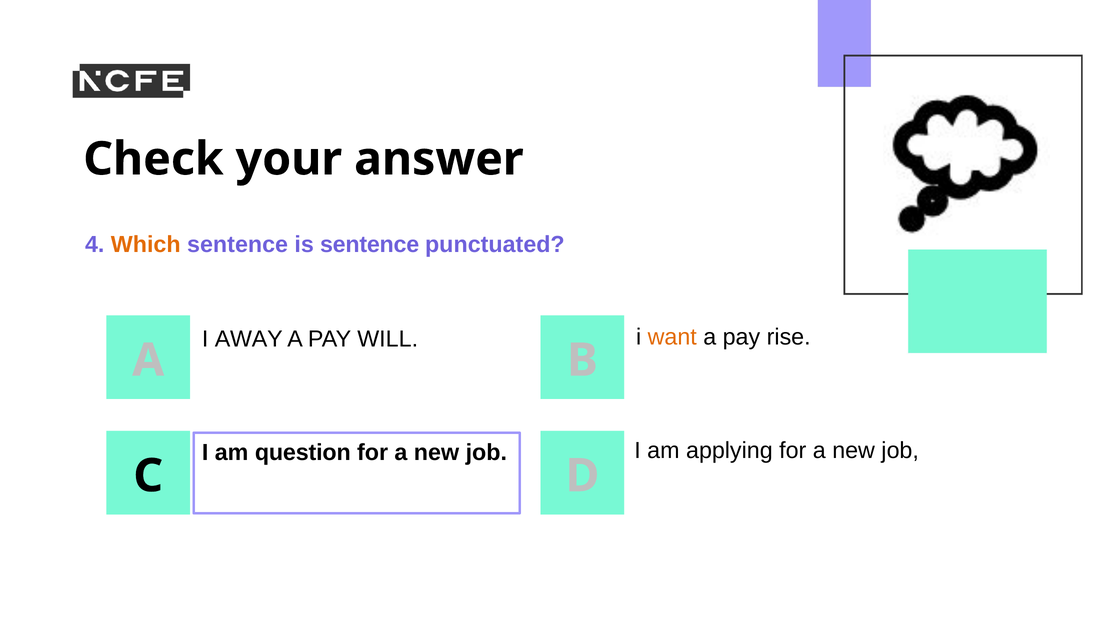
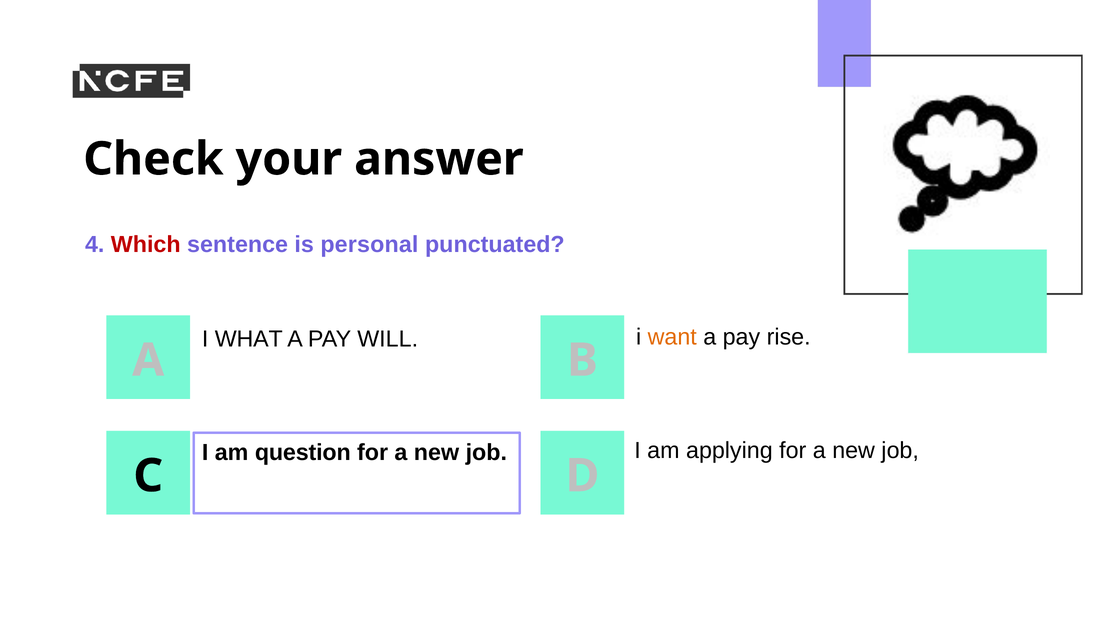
Which colour: orange -> red (146, 245)
is sentence: sentence -> personal (369, 245)
AWAY: AWAY -> WHAT (249, 339)
